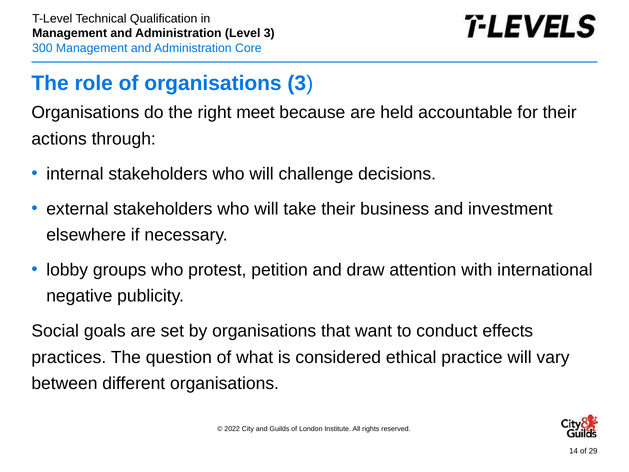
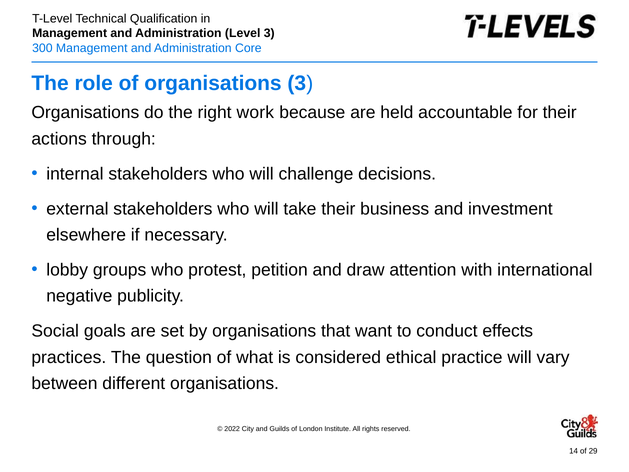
meet: meet -> work (255, 113)
